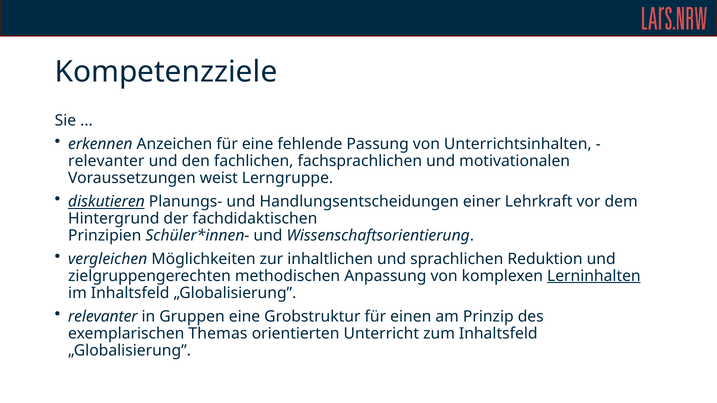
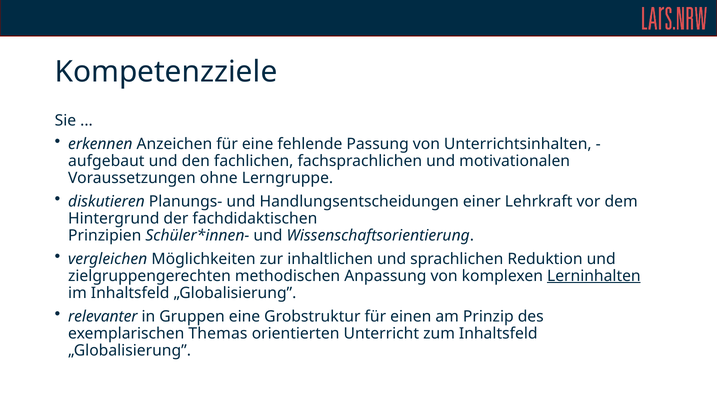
relevanter: relevanter -> aufgebaut (106, 161)
weist: weist -> ohne (219, 178)
diskutieren underline: present -> none (106, 202)
